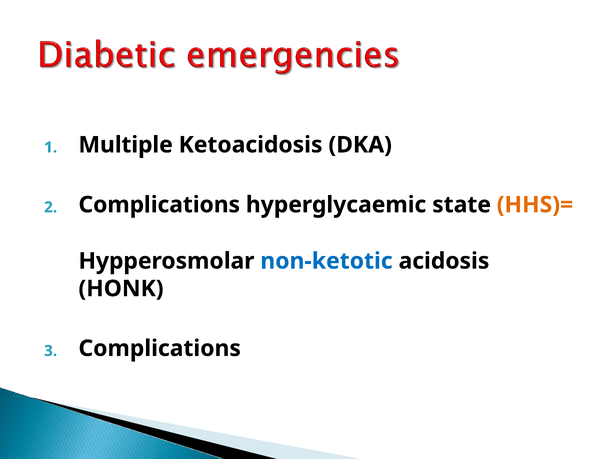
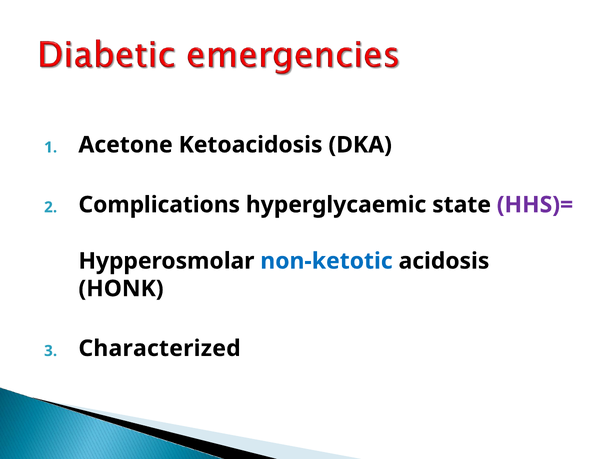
Multiple: Multiple -> Acetone (126, 145)
HHS)= colour: orange -> purple (535, 205)
Complications: Complications -> Characterized (160, 348)
